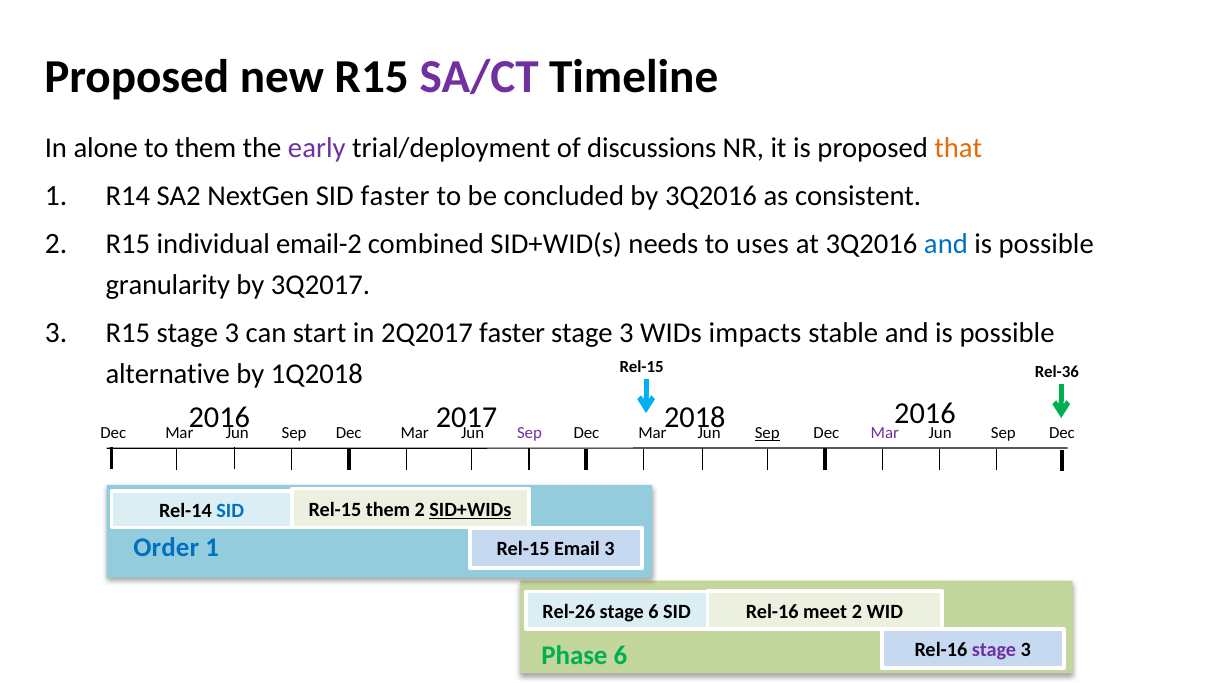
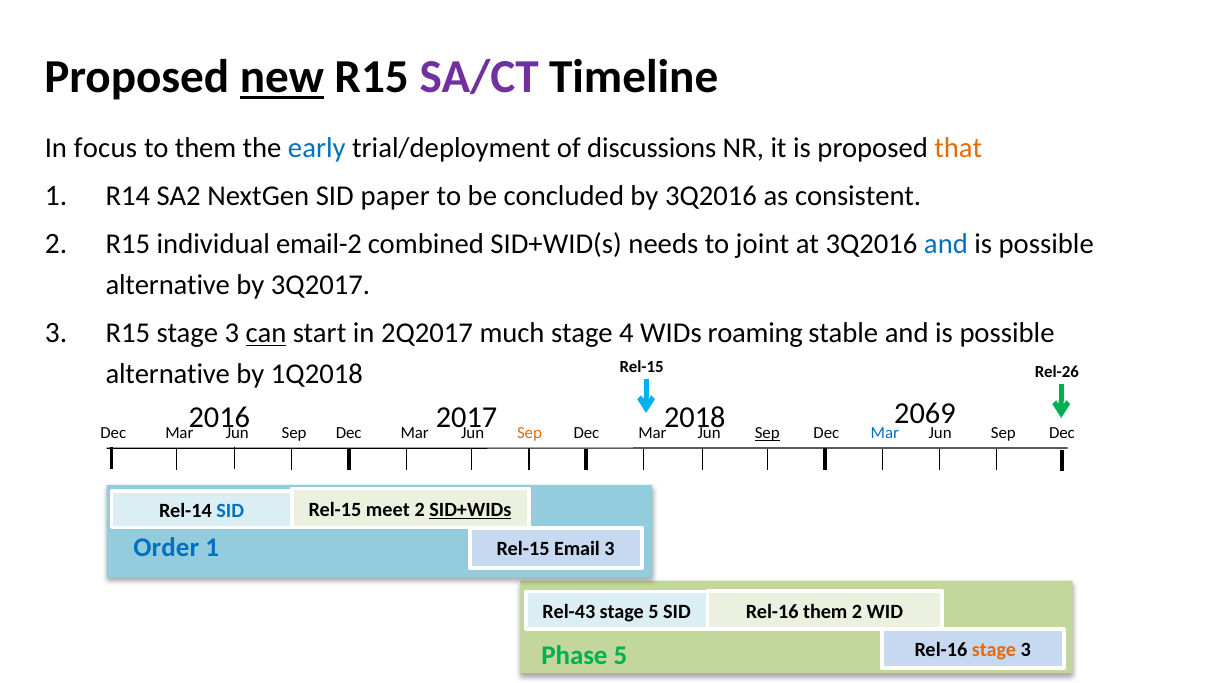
new underline: none -> present (282, 77)
alone: alone -> focus (105, 148)
early colour: purple -> blue (317, 148)
SID faster: faster -> paper (395, 196)
uses: uses -> joint (763, 244)
granularity: granularity -> alternative (168, 285)
can underline: none -> present (266, 333)
2Q2017 faster: faster -> much (512, 333)
3: 3 -> 4 (626, 333)
impacts: impacts -> roaming (755, 333)
Rel-36: Rel-36 -> Rel-26 (1057, 372)
2016: 2016 -> 2069 (925, 413)
Sep colour: purple -> orange (529, 433)
Mar colour: purple -> blue (885, 433)
Rel-15 them: them -> meet (388, 509)
Rel-26: Rel-26 -> Rel-43 (569, 612)
stage 6: 6 -> 5 (654, 612)
Rel-16 meet: meet -> them (825, 611)
stage colour: purple -> orange (994, 650)
Phase 6: 6 -> 5 (620, 655)
